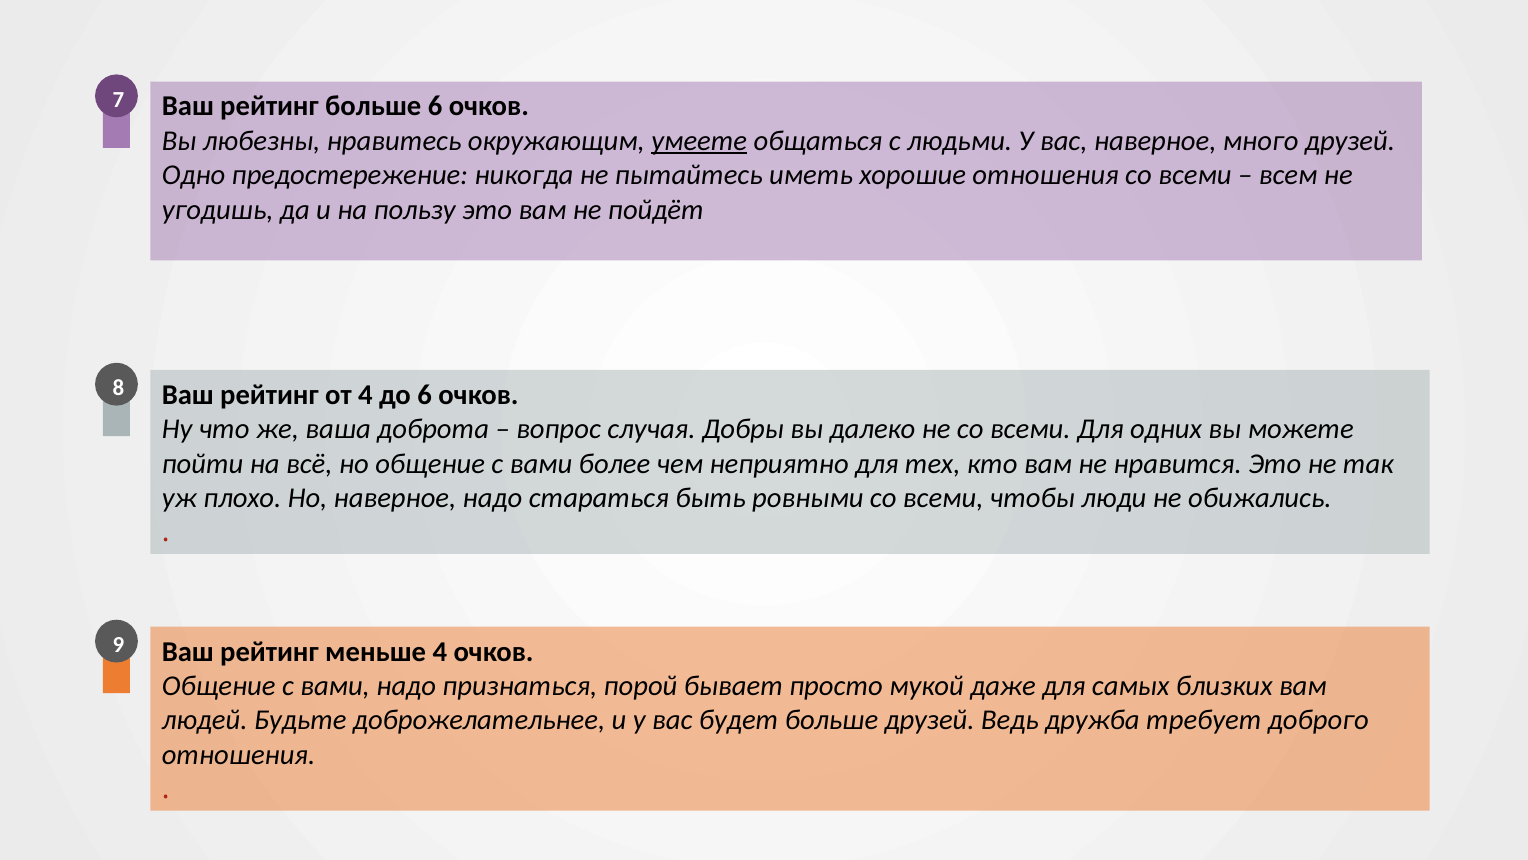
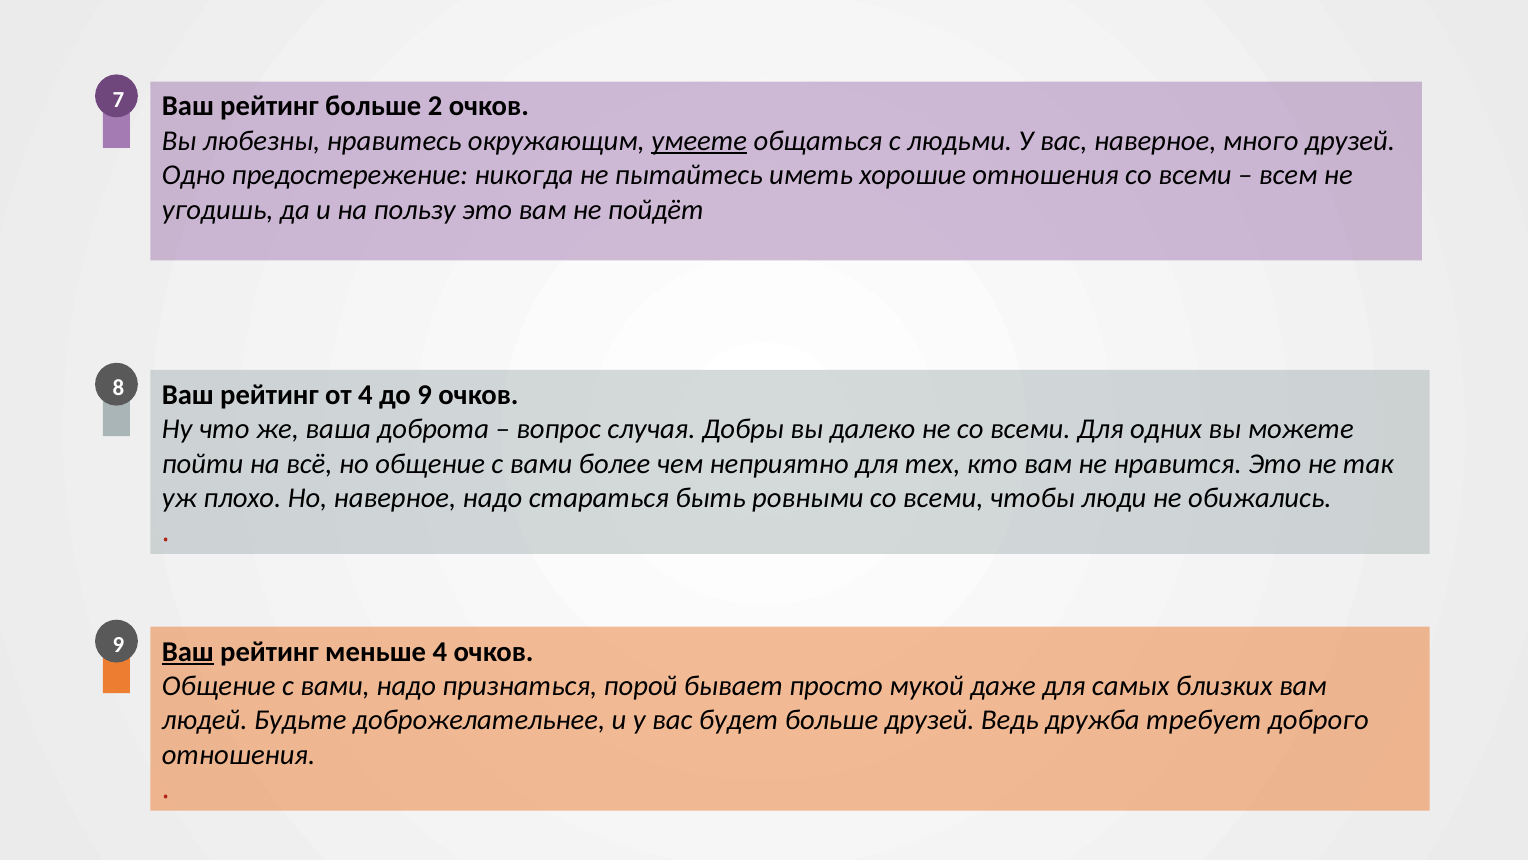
больше 6: 6 -> 2 (435, 106)
до 6: 6 -> 9 (425, 395)
Ваш underline: none -> present (188, 651)
